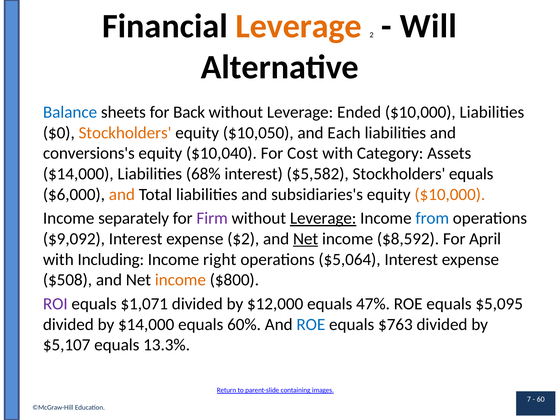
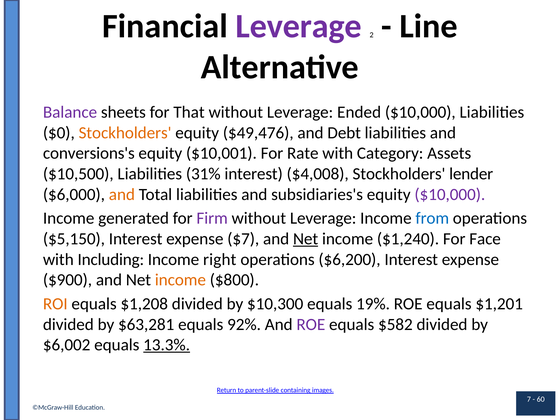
Leverage colour: orange -> purple (299, 26)
Will: Will -> Line (429, 26)
Balance colour: blue -> purple (70, 112)
Back: Back -> That (189, 112)
$10,050: $10,050 -> $49,476 (258, 133)
Each: Each -> Debt (344, 133)
$10,040: $10,040 -> $10,001 (221, 153)
Cost: Cost -> Rate (303, 153)
$14,000: $14,000 -> $10,500 (78, 174)
68%: 68% -> 31% (203, 174)
$5,582: $5,582 -> $4,008 (318, 174)
Stockholders equals: equals -> lender (471, 174)
$10,000 colour: orange -> purple (450, 194)
separately: separately -> generated (134, 218)
Leverage underline: present -> none (323, 218)
$9,092: $9,092 -> $5,150 (74, 239)
$2: $2 -> $7 (243, 239)
$8,592: $8,592 -> $1,240 (408, 239)
April: April -> Face (485, 239)
$5,064: $5,064 -> $6,200 (350, 259)
$508: $508 -> $900 (67, 280)
ROI colour: purple -> orange (55, 304)
$1,071: $1,071 -> $1,208 (144, 304)
$12,000: $12,000 -> $10,300 (275, 304)
47%: 47% -> 19% (373, 304)
$5,095: $5,095 -> $1,201 (499, 304)
by $14,000: $14,000 -> $63,281 (146, 324)
60%: 60% -> 92% (244, 324)
ROE colour: blue -> purple (311, 324)
$763: $763 -> $582 (395, 324)
$5,107: $5,107 -> $6,002 (67, 345)
13.3% underline: none -> present (167, 345)
